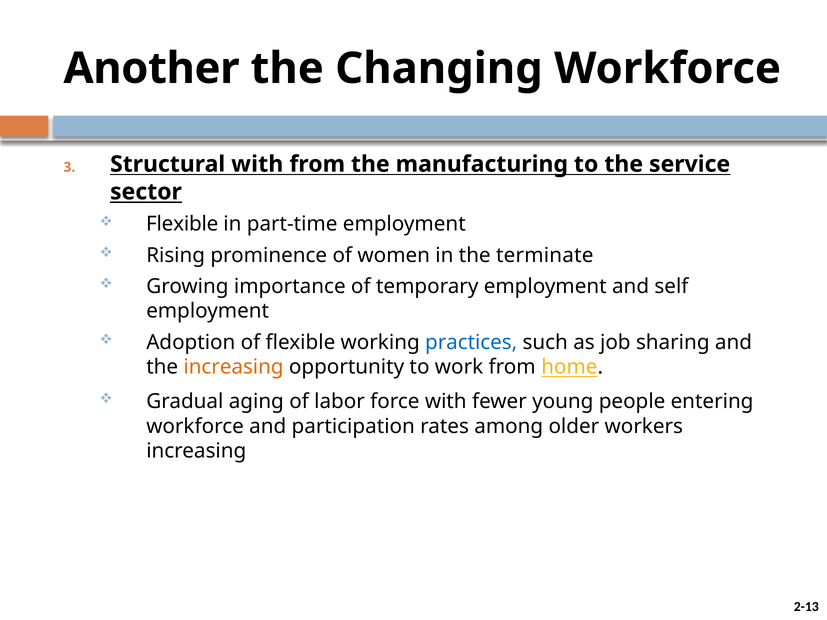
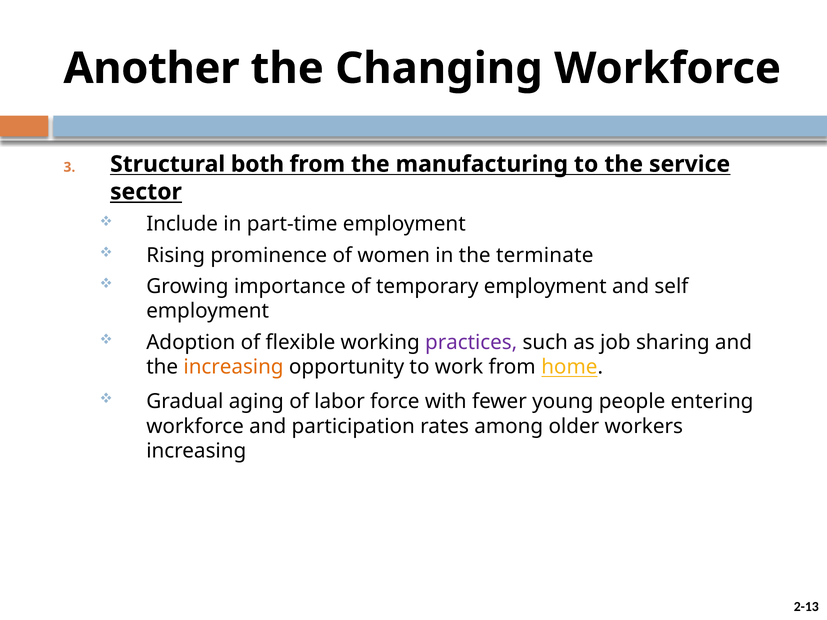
Structural with: with -> both (257, 164)
Flexible: Flexible -> Include (182, 224)
practices colour: blue -> purple (471, 342)
